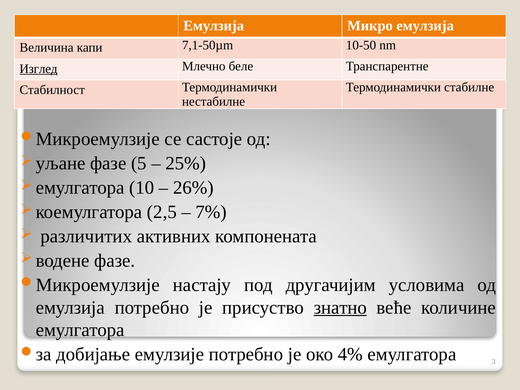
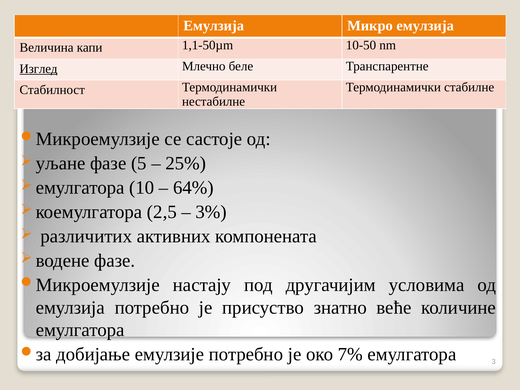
7,1-50µm: 7,1-50µm -> 1,1-50µm (208, 45)
26%: 26% -> 64% (193, 188)
7%: 7% -> 3% (211, 212)
знатно underline: present -> none (340, 308)
4%: 4% -> 7% (350, 354)
